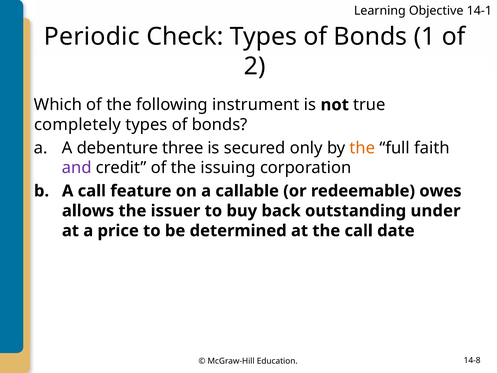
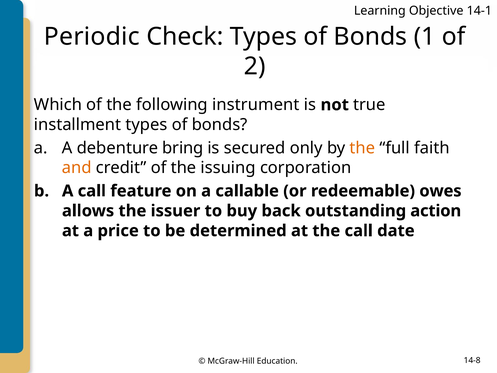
completely: completely -> installment (78, 125)
three: three -> bring (183, 148)
and colour: purple -> orange (77, 168)
under: under -> action (436, 211)
